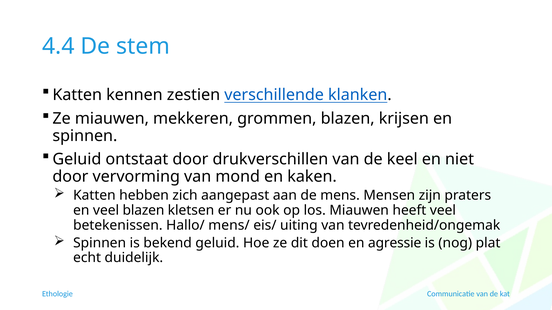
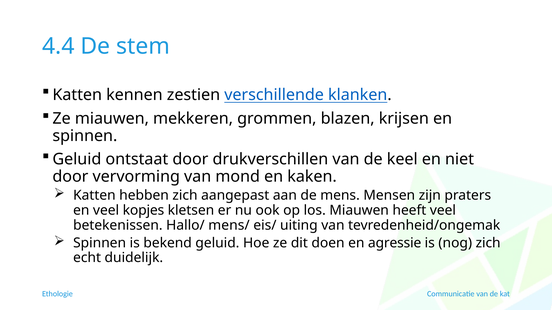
veel blazen: blazen -> kopjes (143, 211)
nog plat: plat -> zich (488, 243)
